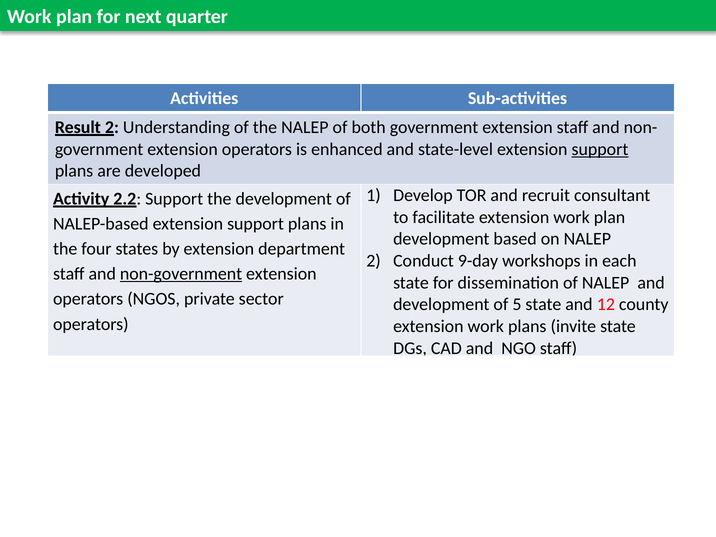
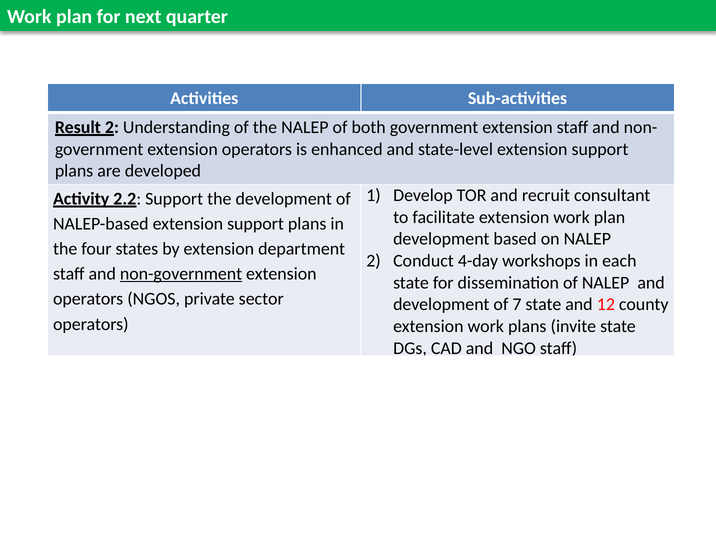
support underline: present -> none (600, 149)
9-day: 9-day -> 4-day (478, 261)
5: 5 -> 7 (517, 305)
